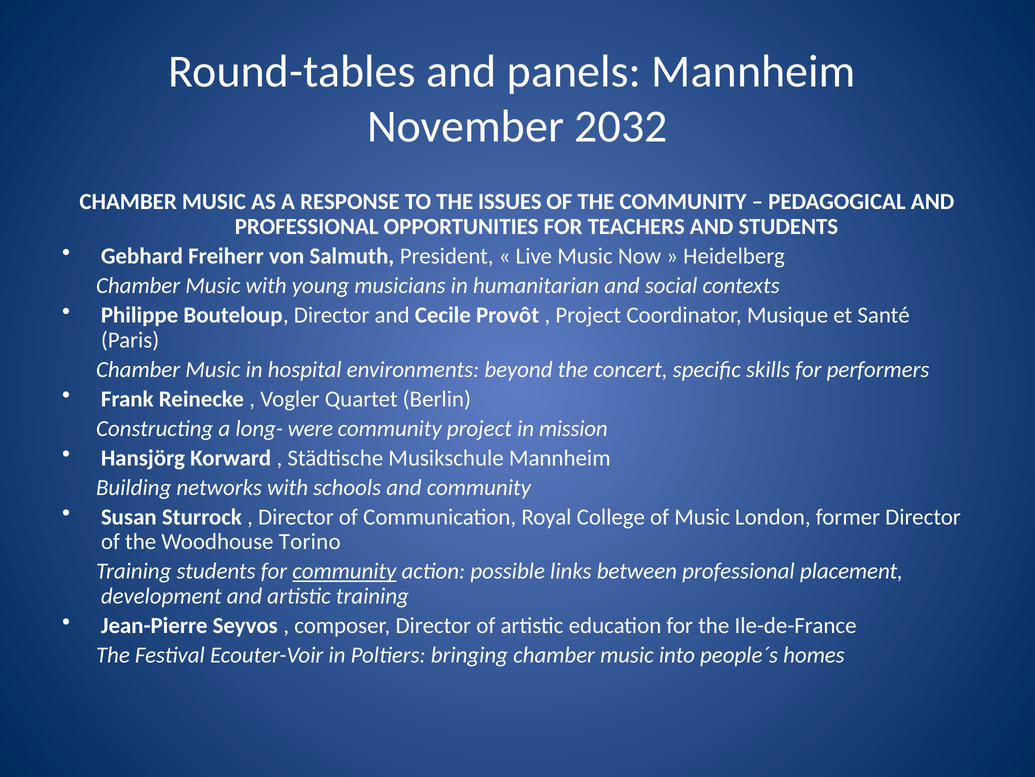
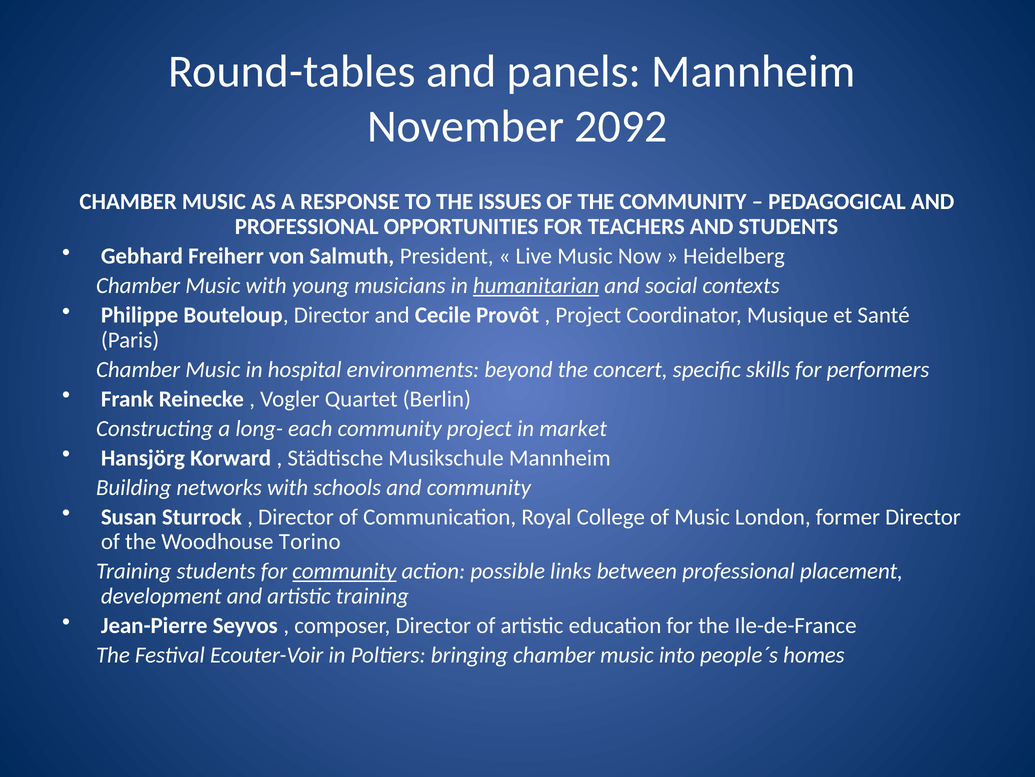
2032: 2032 -> 2092 (621, 127)
humanitarian underline: none -> present (536, 285)
were: were -> each (310, 428)
mission: mission -> market (573, 428)
